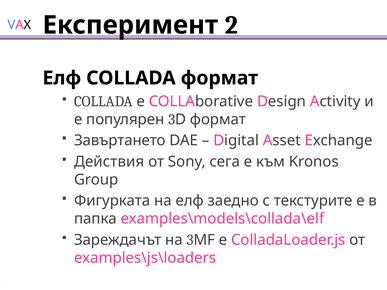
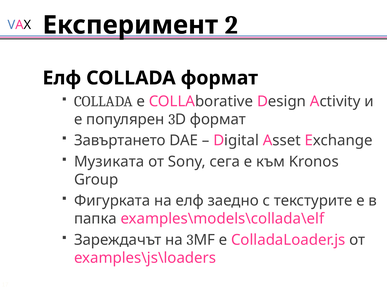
Действия: Действия -> Музиката (109, 162)
